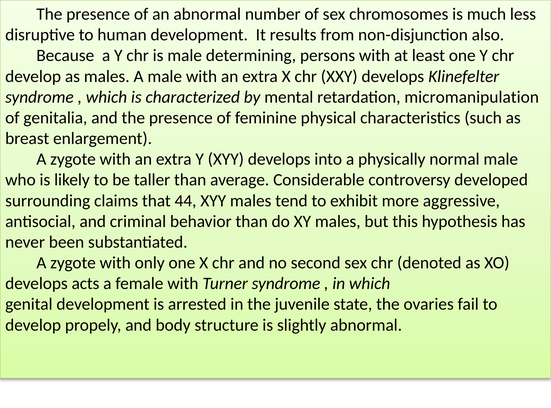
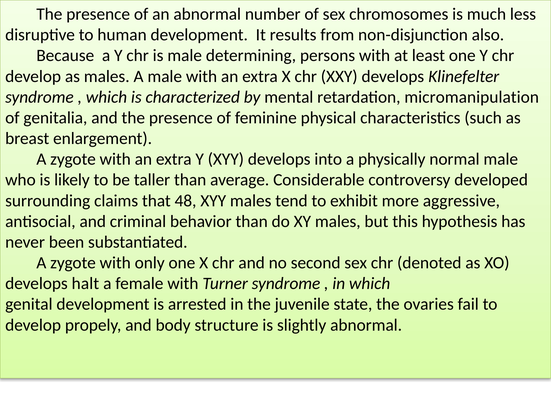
44: 44 -> 48 (186, 201)
acts: acts -> halt (85, 284)
